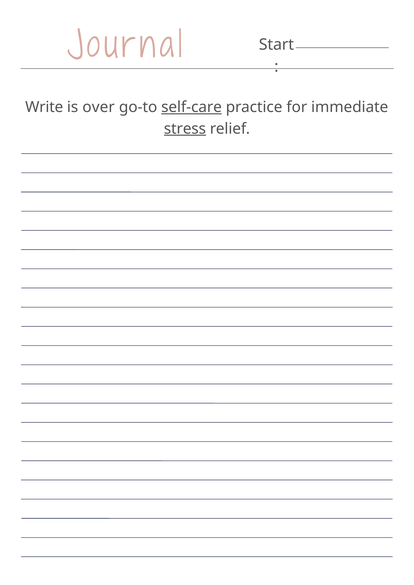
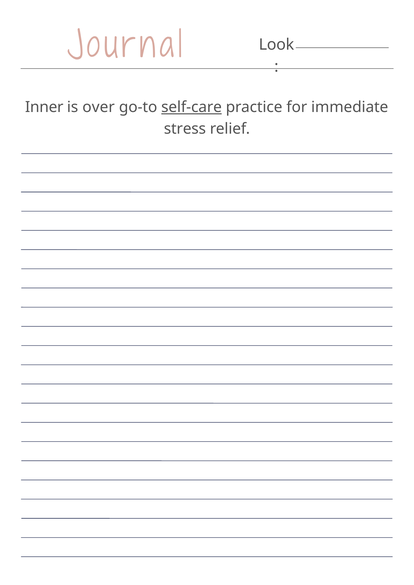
Start: Start -> Look (276, 45)
Write: Write -> Inner (44, 107)
stress underline: present -> none (185, 129)
